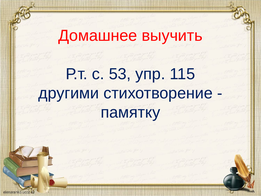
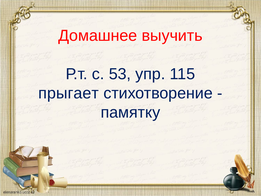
другими: другими -> прыгает (69, 93)
